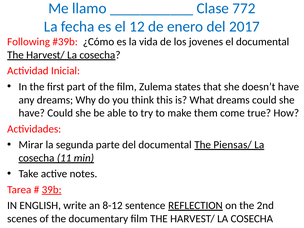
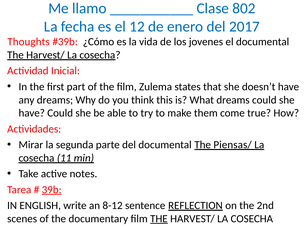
772: 772 -> 802 (244, 8)
Following: Following -> Thoughts (29, 42)
THE underline: none -> present (159, 219)
